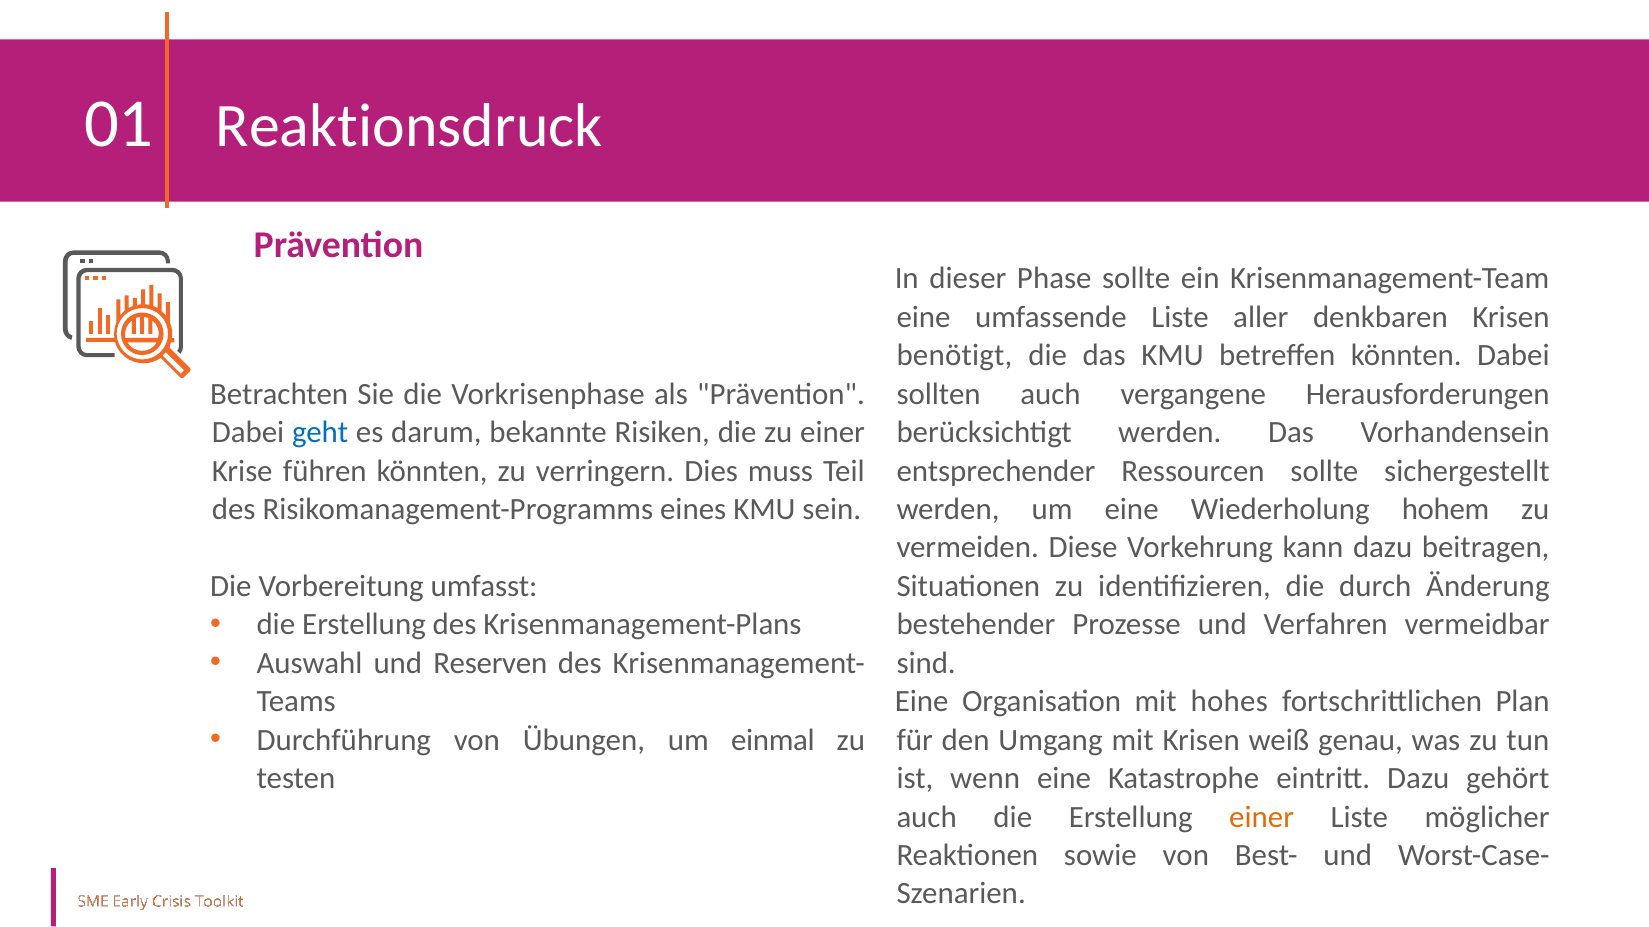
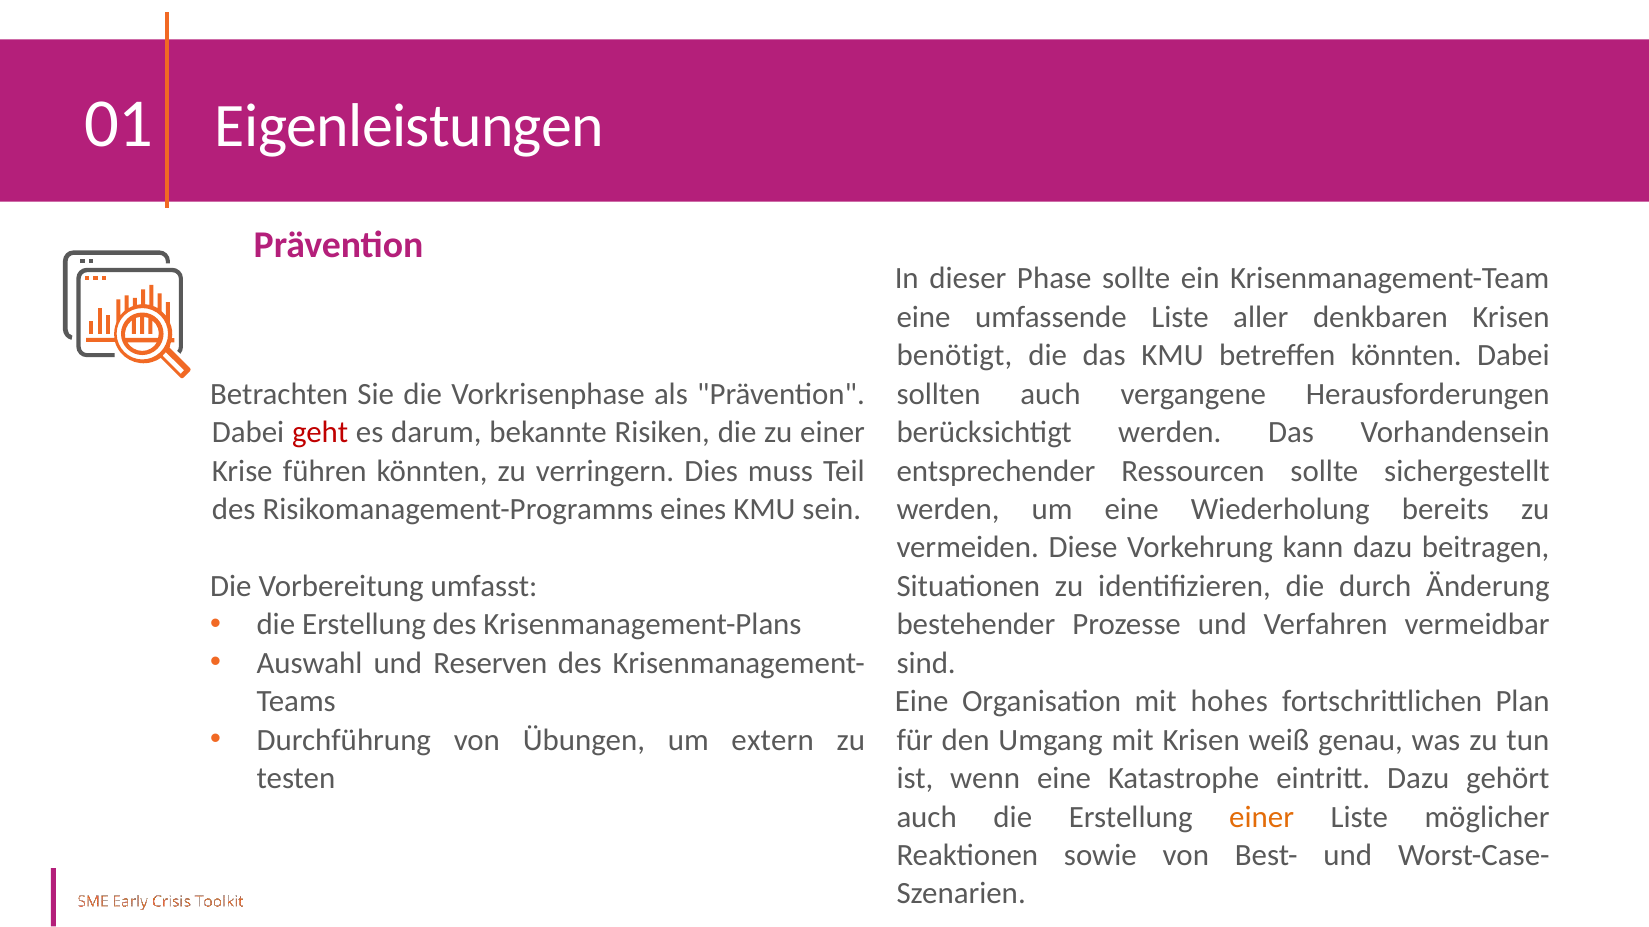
Reaktionsdruck: Reaktionsdruck -> Eigenleistungen (409, 126)
geht colour: blue -> red (320, 433)
hohem: hohem -> bereits (1445, 510)
einmal: einmal -> extern (773, 740)
